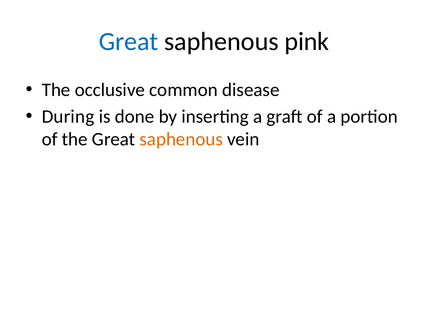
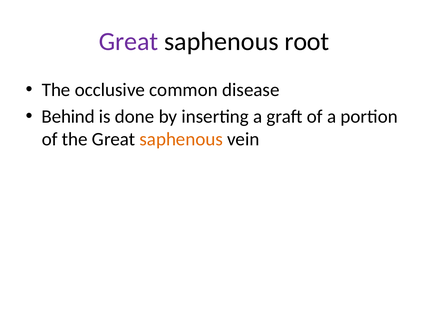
Great colour: blue -> purple (128, 41)
pink: pink -> root (307, 41)
During: During -> Behind (68, 116)
